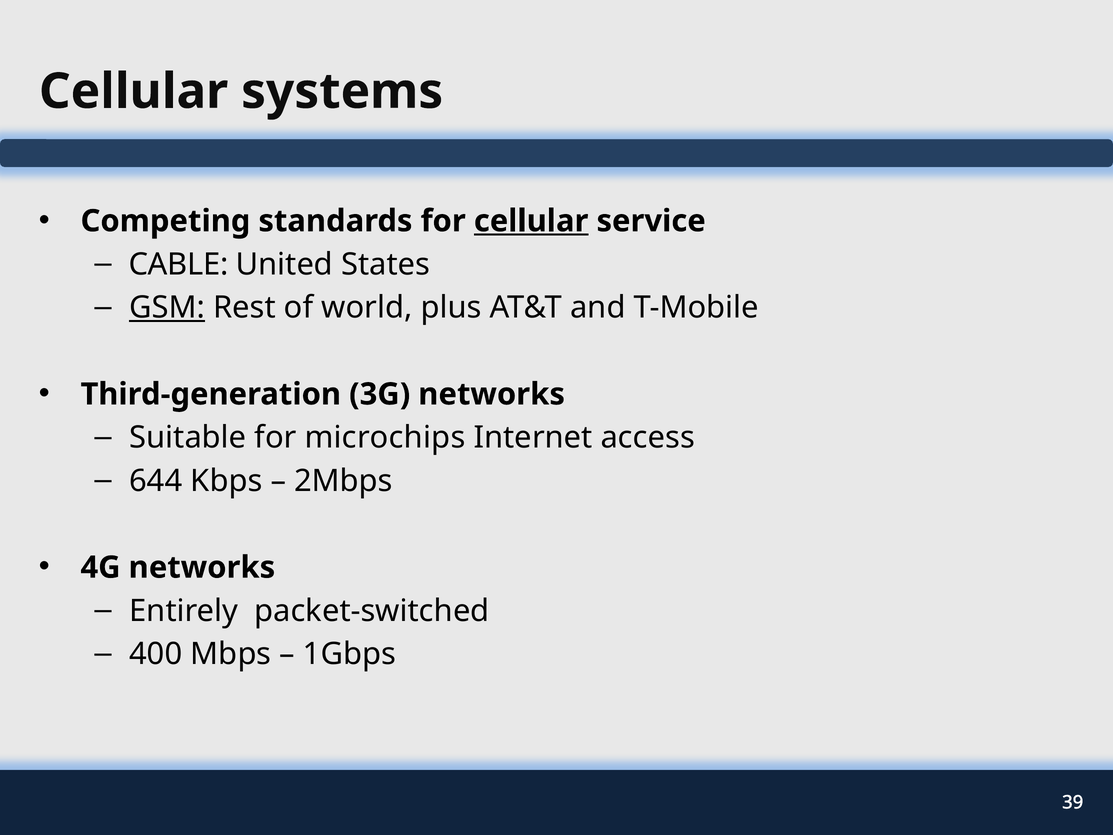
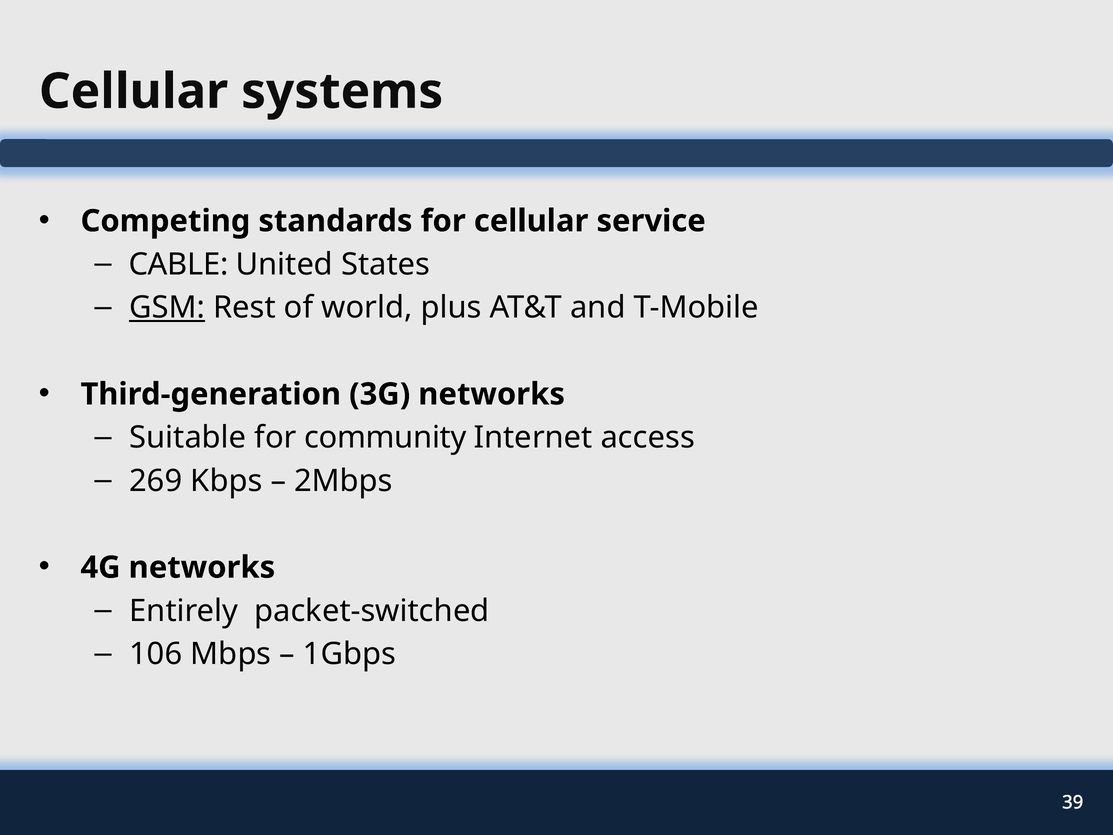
cellular underline: present -> none (531, 221)
microchips: microchips -> community (385, 437)
644: 644 -> 269 (156, 481)
400: 400 -> 106 (156, 654)
